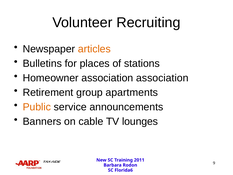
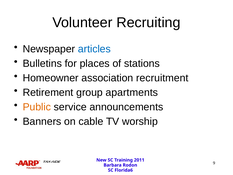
articles colour: orange -> blue (94, 49)
association association: association -> recruitment (162, 78)
lounges: lounges -> worship (140, 121)
